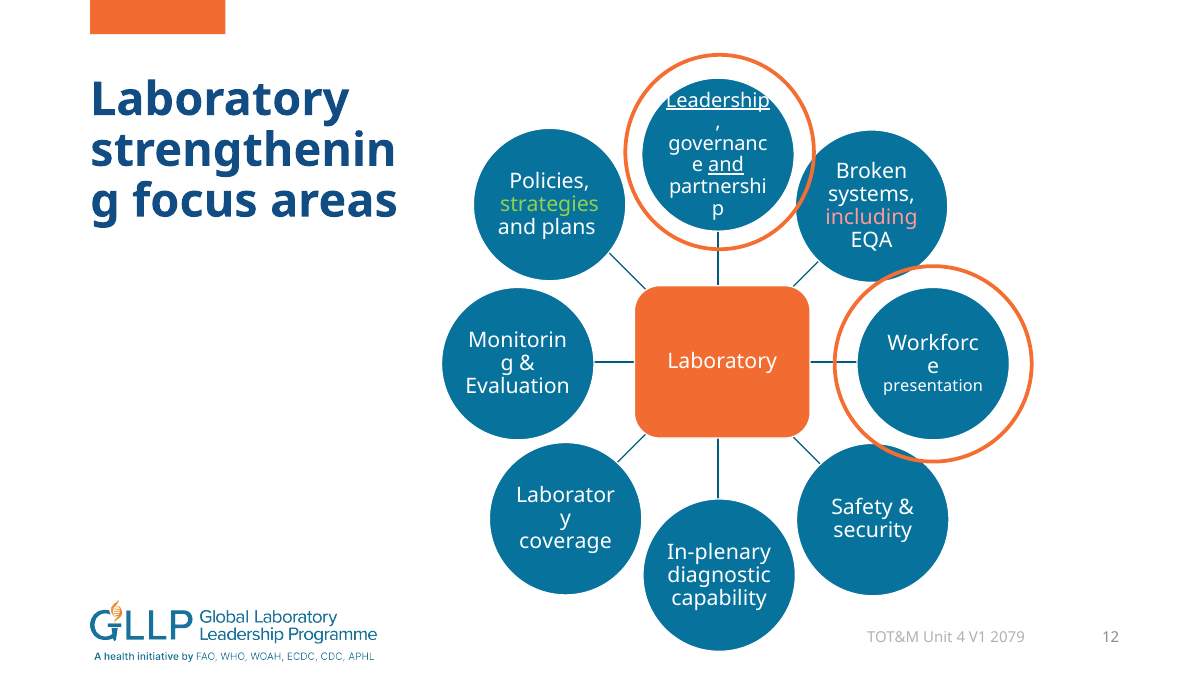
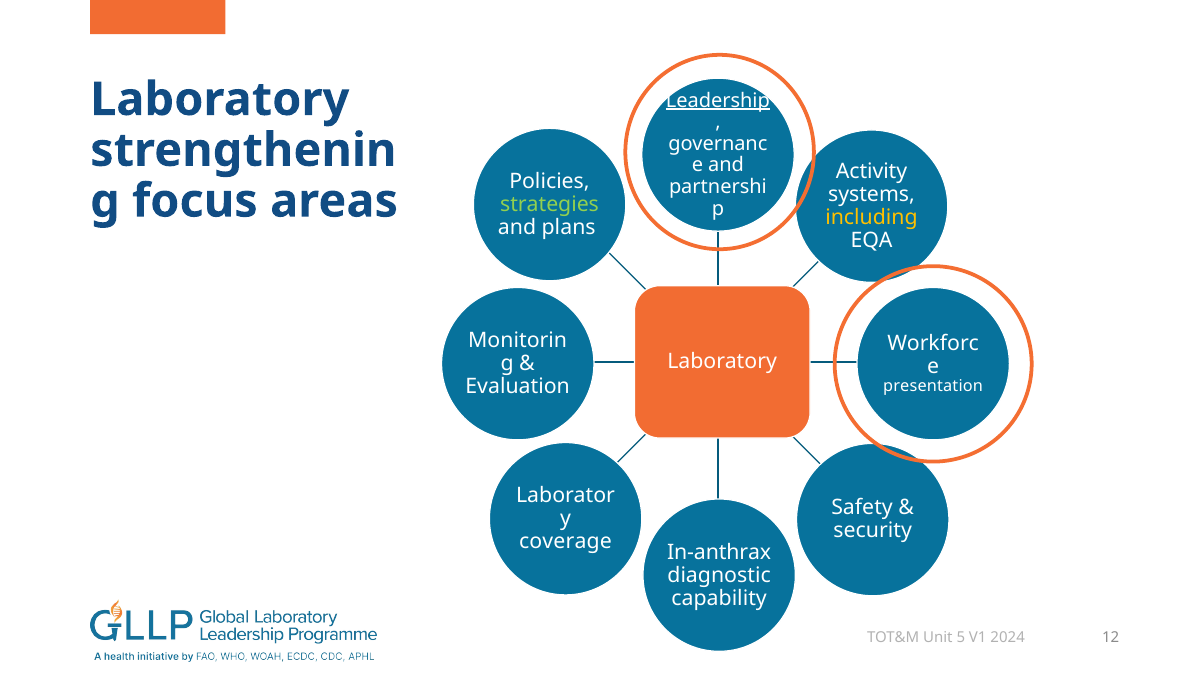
and underline: present -> none (726, 165)
Broken: Broken -> Activity (872, 172)
including colour: pink -> yellow (871, 218)
In-plenary: In-plenary -> In-anthrax (719, 552)
4: 4 -> 5 (961, 638)
2079: 2079 -> 2024 (1008, 638)
